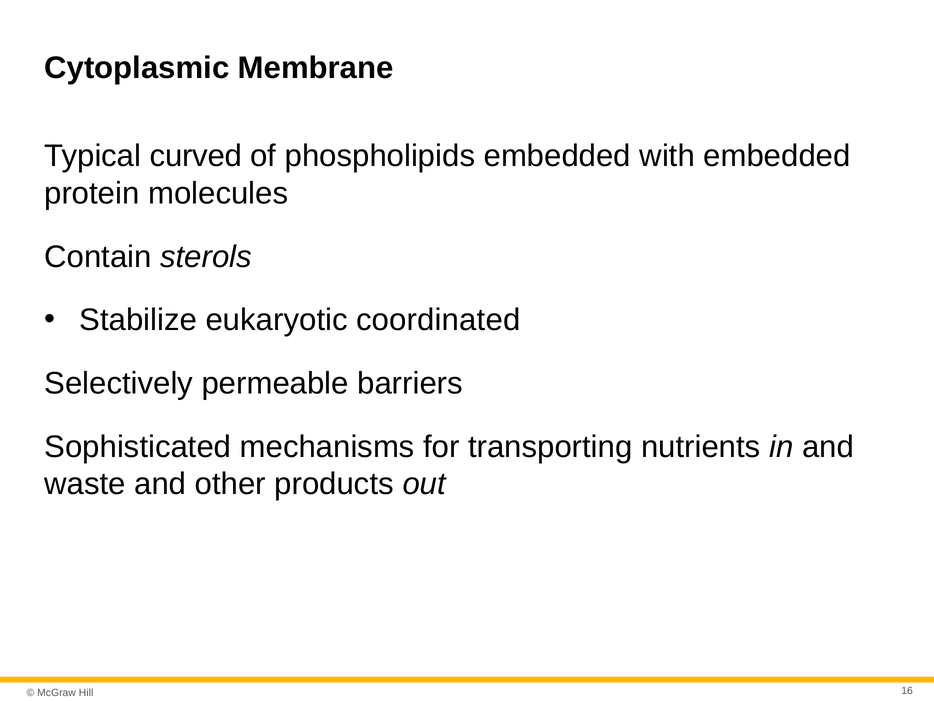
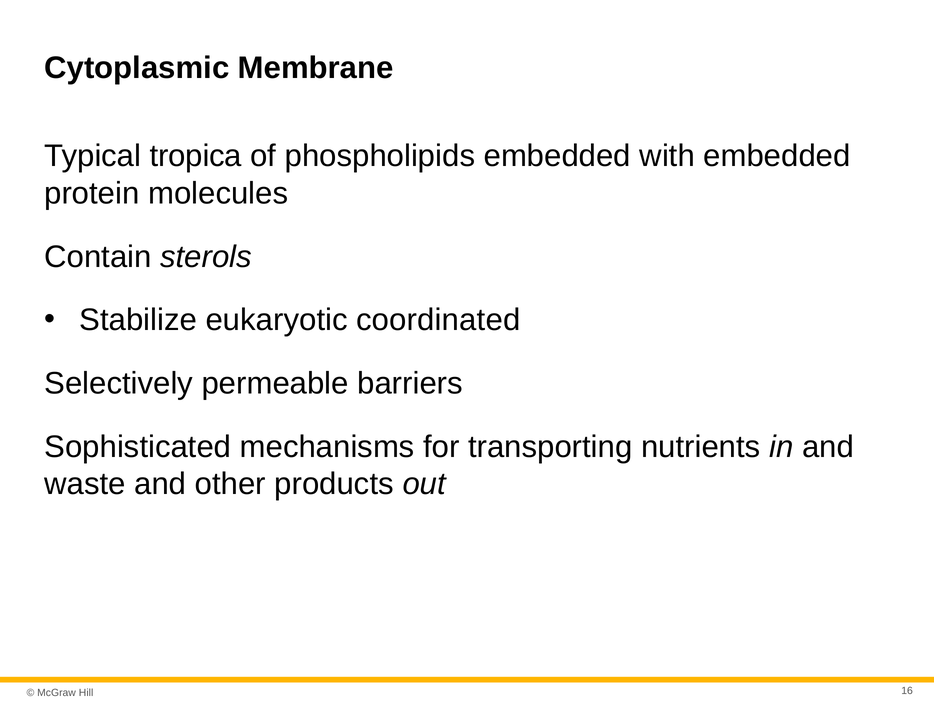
curved: curved -> tropica (196, 156)
